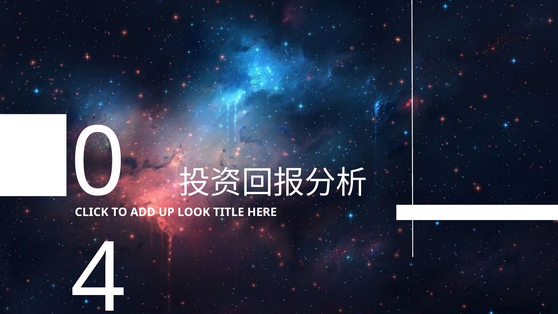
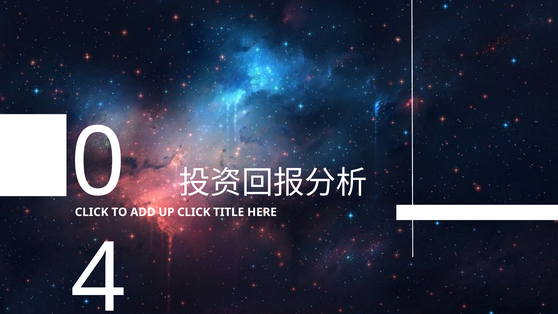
UP LOOK: LOOK -> CLICK (194, 212)
